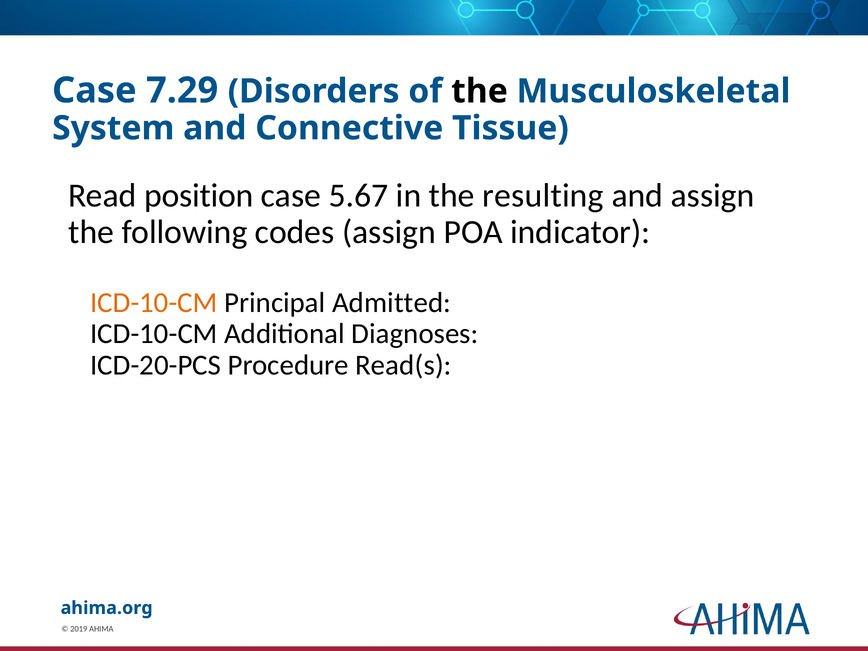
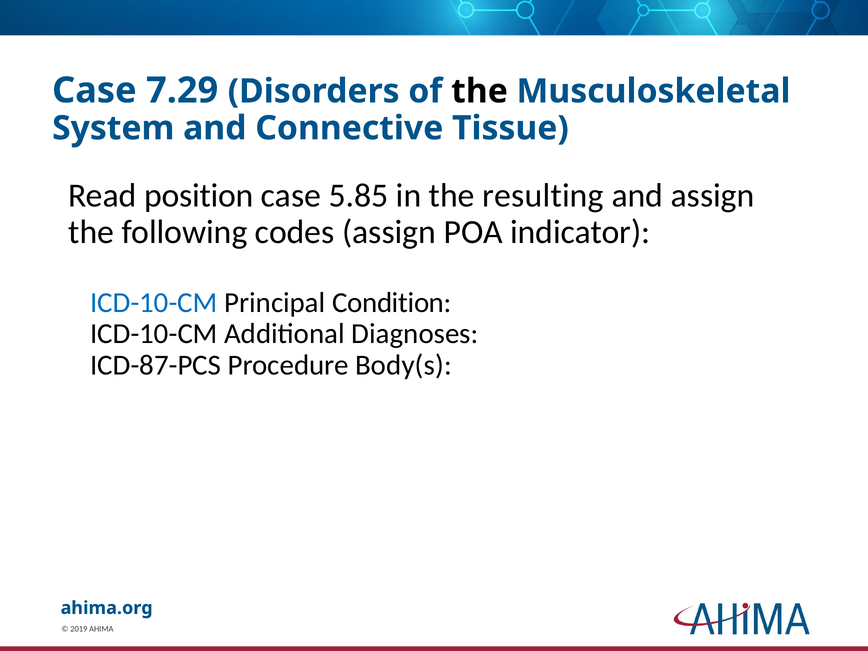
5.67: 5.67 -> 5.85 (358, 196)
ICD-10-CM colour: orange -> blue (154, 302)
Admitted: Admitted -> Condition (392, 302)
ICD-20-PCS: ICD-20-PCS -> ICD-87-PCS (156, 365)
Read(s: Read(s -> Body(s (403, 365)
